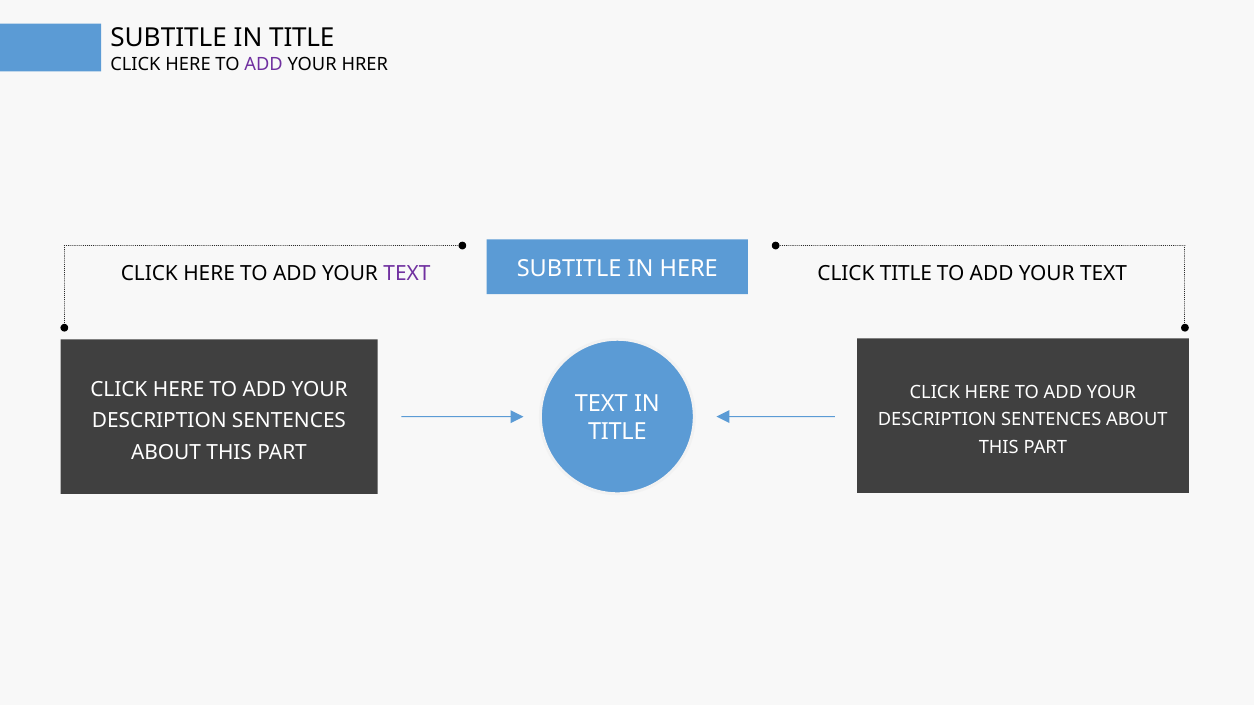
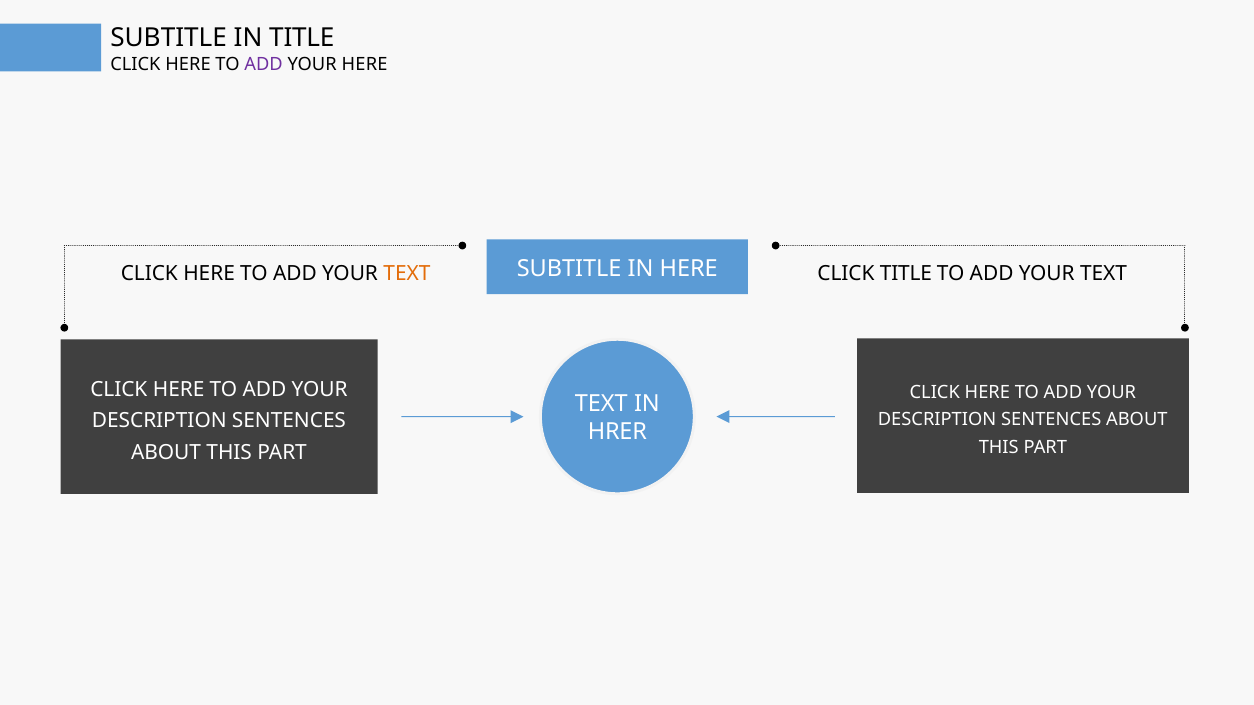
YOUR HRER: HRER -> HERE (365, 64)
TEXT colour: purple -> orange (407, 274)
TITLE: TITLE -> HRER (617, 432)
